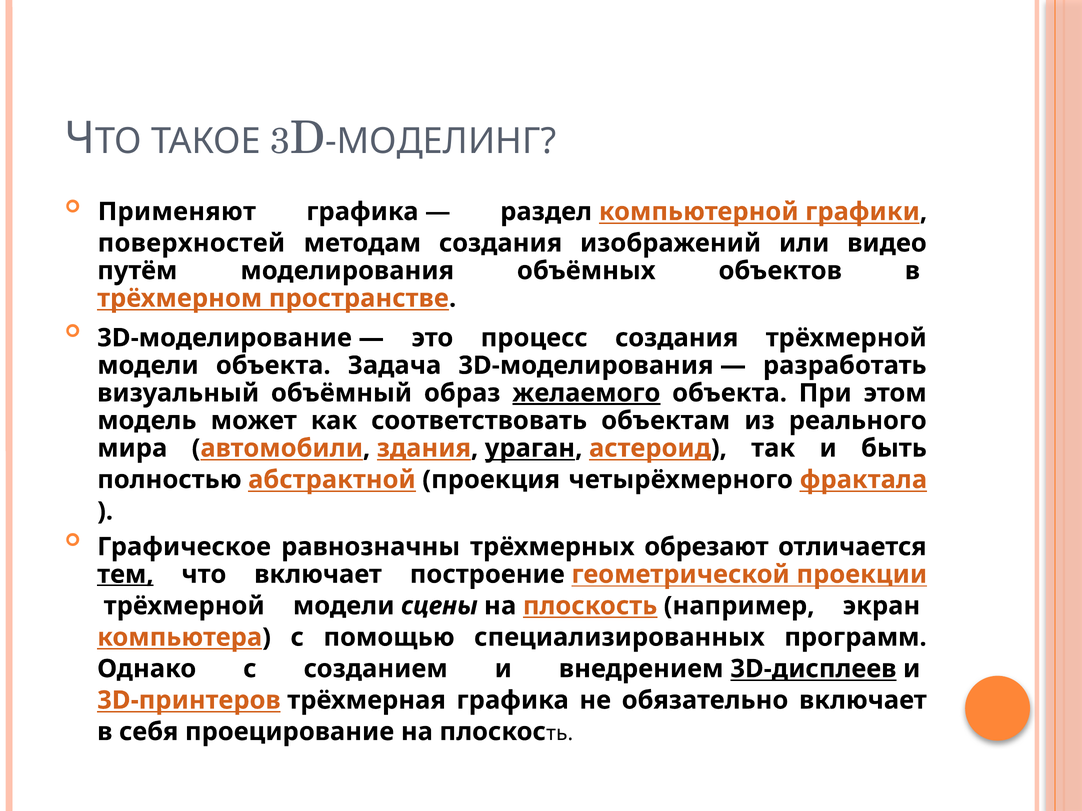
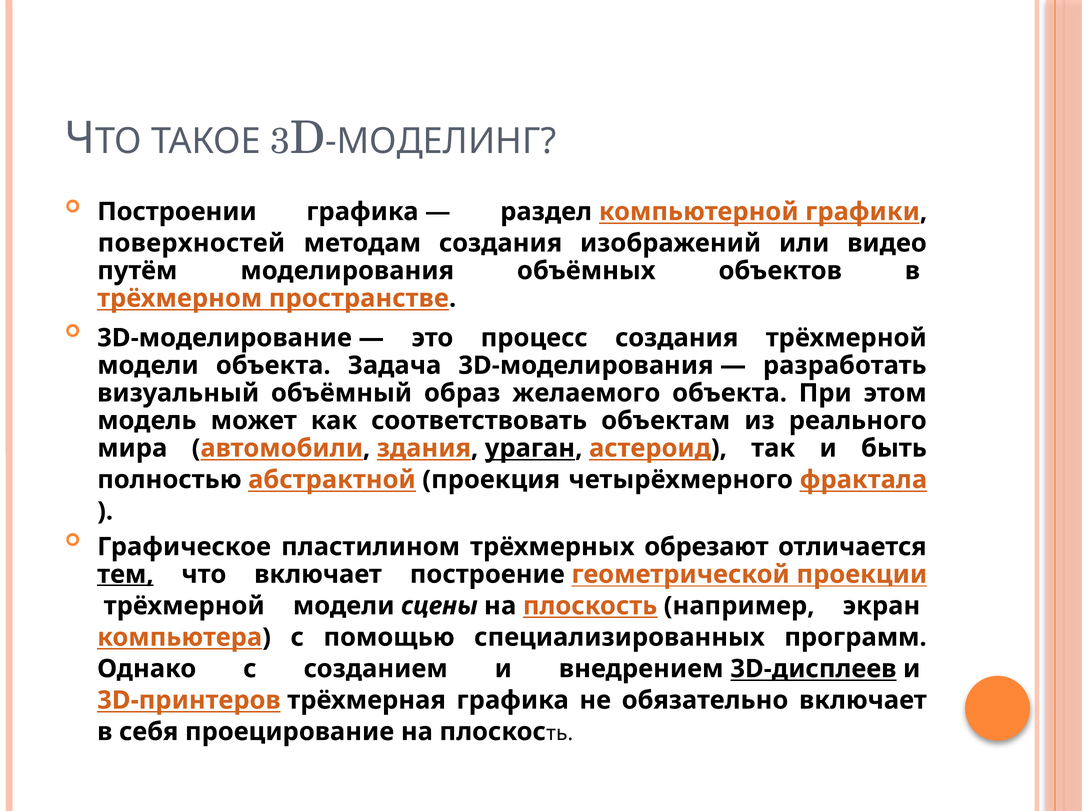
Применяют: Применяют -> Построении (177, 212)
желаемого underline: present -> none (586, 393)
равнозначны: равнозначны -> пластилином (371, 547)
